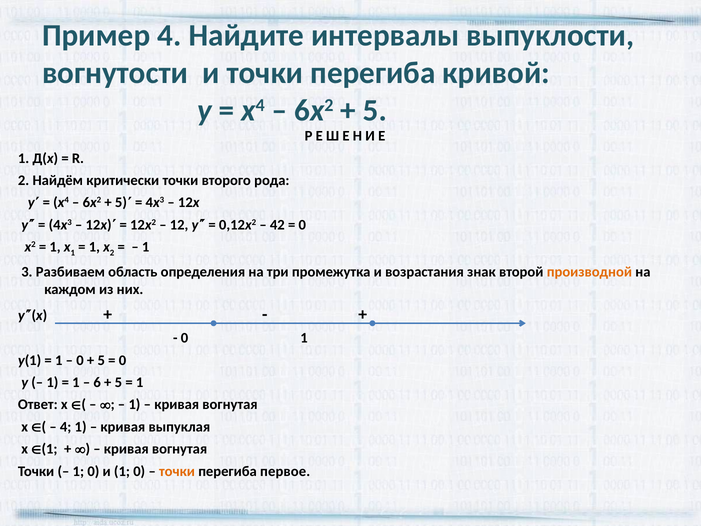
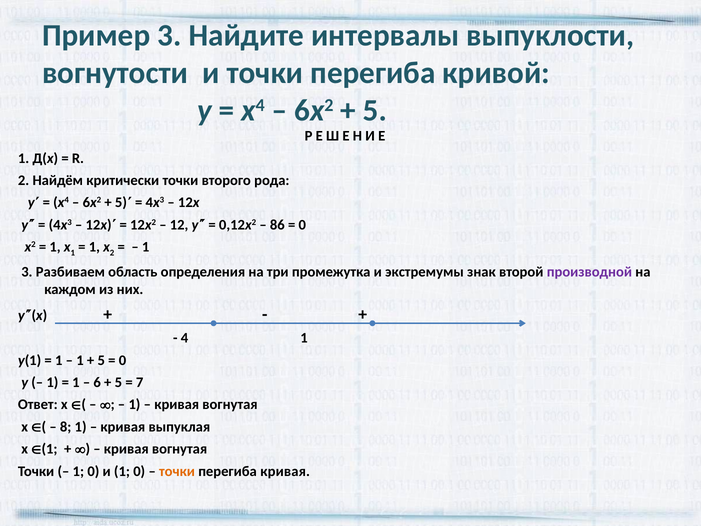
Пример 4: 4 -> 3 (169, 36)
42: 42 -> 86 (277, 225)
возрастания: возрастания -> экстремумы (424, 272)
производной colour: orange -> purple (589, 272)
0: 0 -> 4 (185, 338)
0: 0 -> 1 (80, 360)
1: 1 -> 7 (140, 382)
4: 4 -> 8 (66, 427)
перегиба первое: первое -> кривая (285, 471)
